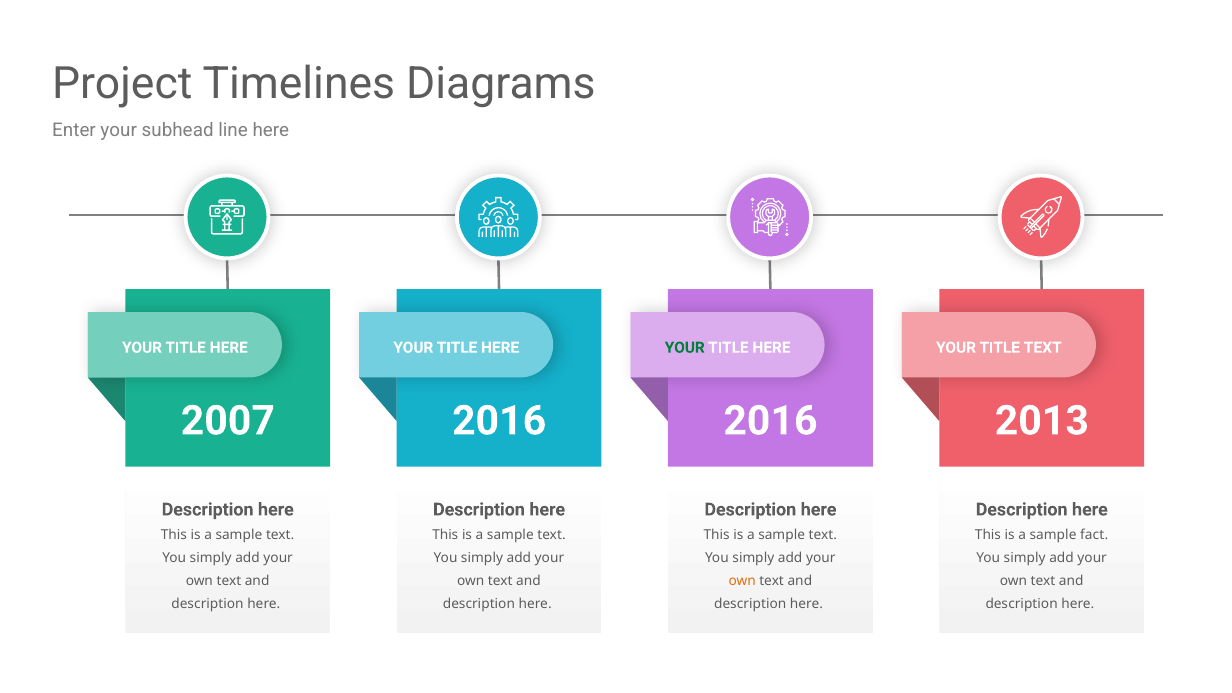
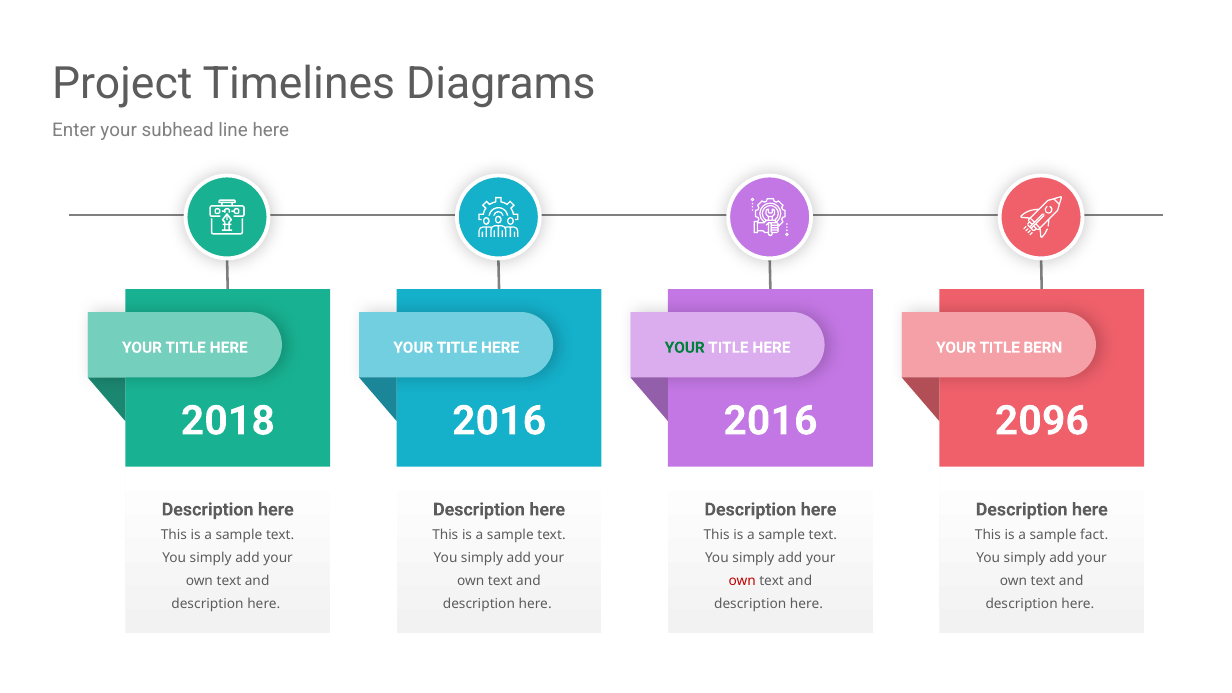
TITLE TEXT: TEXT -> BERN (1043, 348)
2007: 2007 -> 2018 (228, 421)
2013: 2013 -> 2096 (1042, 421)
own colour: orange -> red (742, 581)
